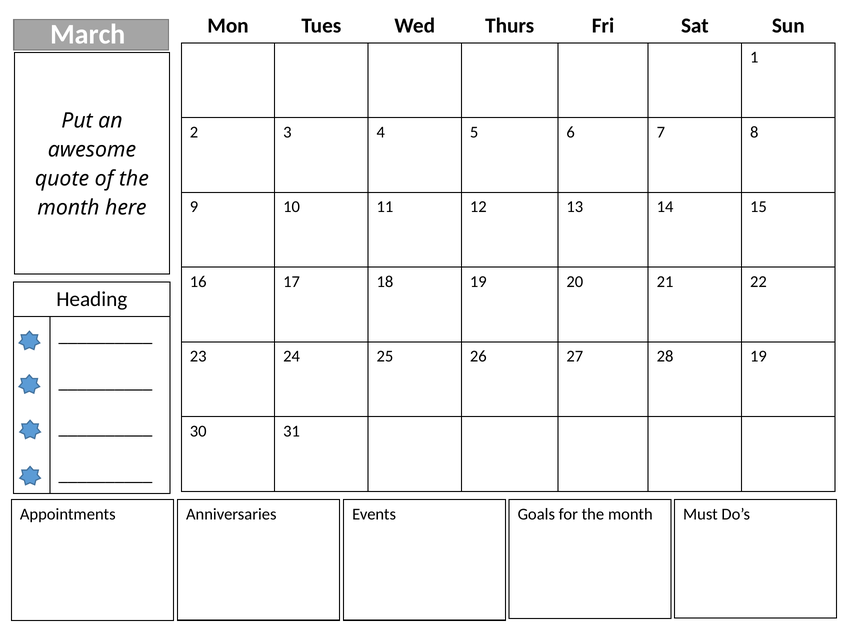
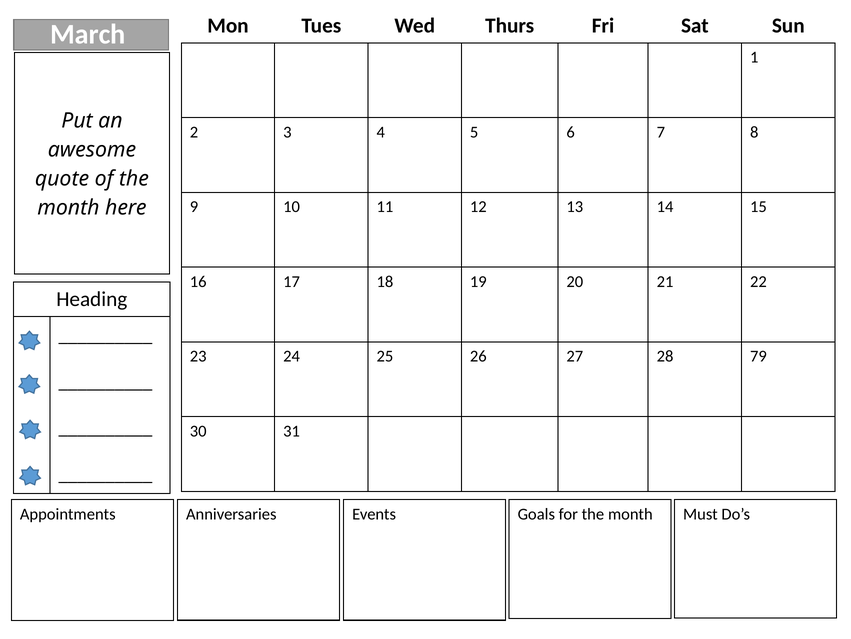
28 19: 19 -> 79 (758, 356)
